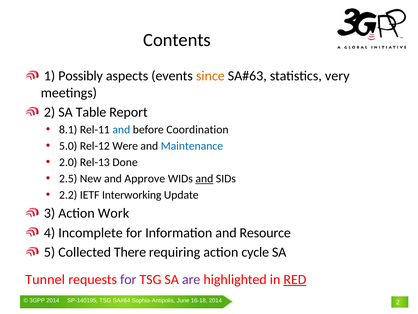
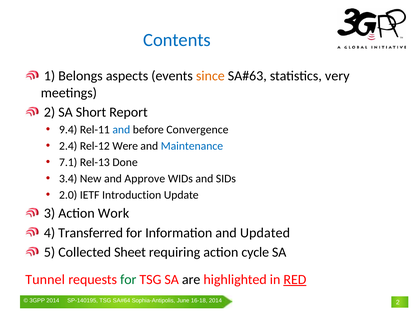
Contents colour: black -> blue (177, 40)
Possibly: Possibly -> Belongs (81, 76)
Table: Table -> Short (91, 112)
8.1: 8.1 -> 9.4 (68, 130)
Coordination: Coordination -> Convergence (197, 130)
5.0: 5.0 -> 2.4 (68, 146)
2.0: 2.0 -> 7.1 (68, 162)
2.5: 2.5 -> 3.4 (68, 178)
and underline: present -> none (204, 178)
2.2: 2.2 -> 2.0 (68, 195)
Interworking: Interworking -> Introduction (132, 195)
Incomplete: Incomplete -> Transferred (91, 232)
Resource: Resource -> Updated (265, 232)
There: There -> Sheet (130, 252)
for colour: purple -> green (128, 279)
are colour: purple -> black (191, 279)
